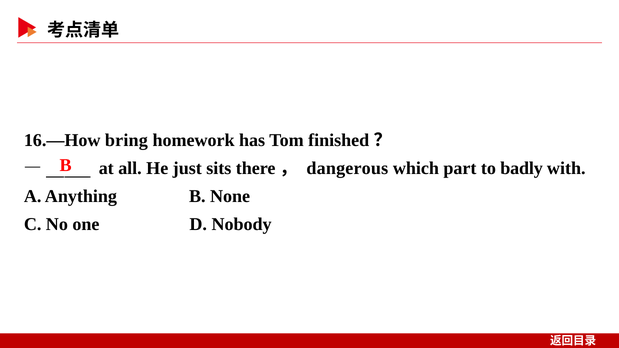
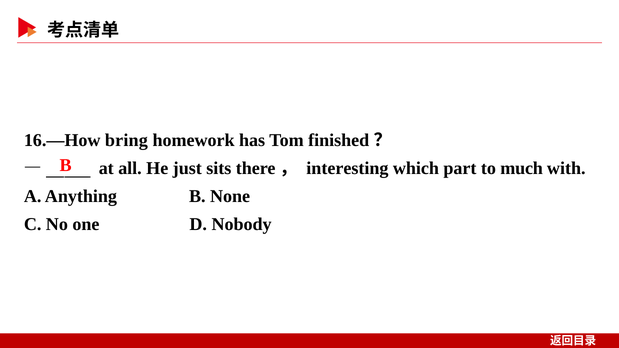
dangerous: dangerous -> interesting (347, 168)
badly: badly -> much (522, 168)
